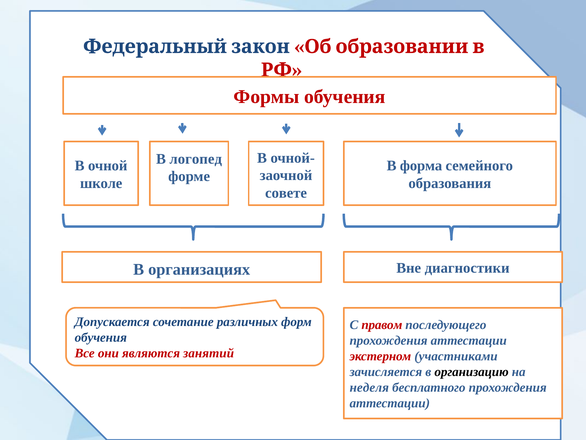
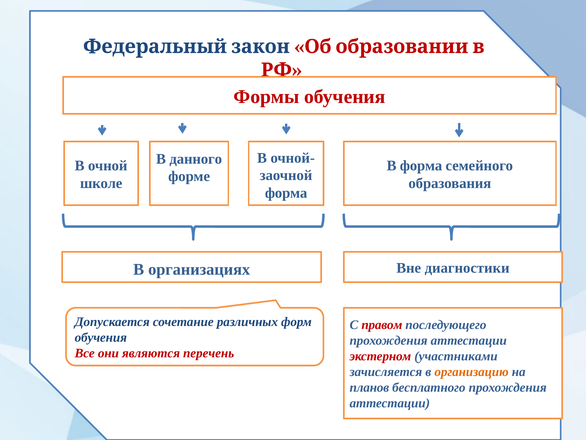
логопед: логопед -> данного (196, 159)
совете: совете -> форма (286, 193)
занятий: занятий -> перечень (209, 353)
организацию colour: black -> orange (472, 372)
неделя: неделя -> планов (369, 387)
